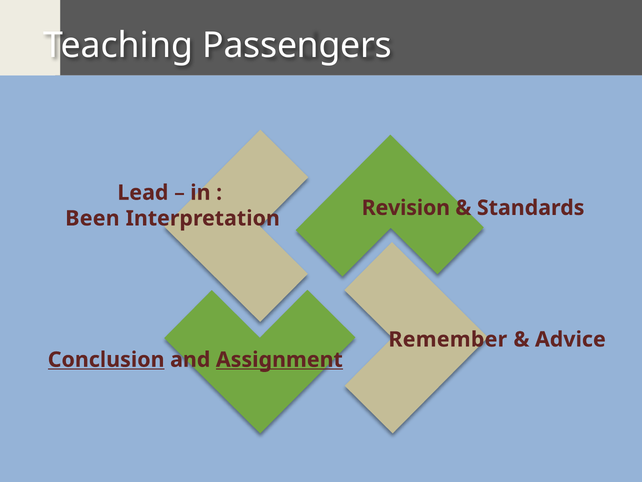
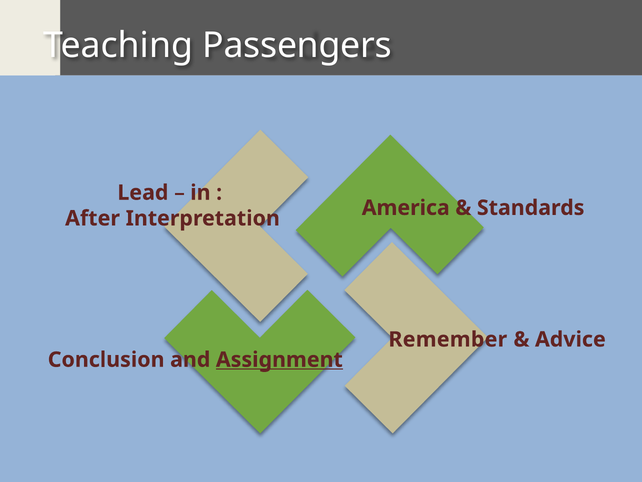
Been: Been -> After (93, 218)
Revision: Revision -> America (406, 208)
Conclusion underline: present -> none (106, 359)
